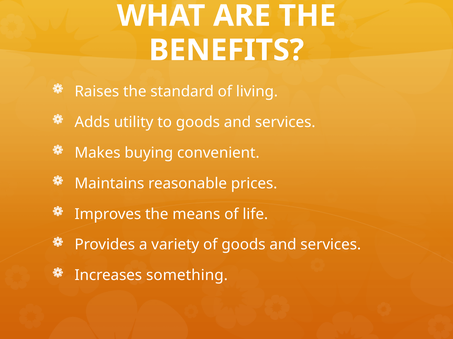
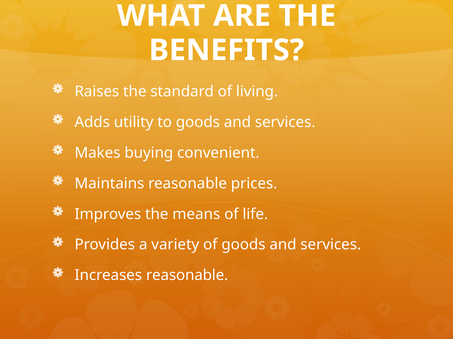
Increases something: something -> reasonable (187, 276)
